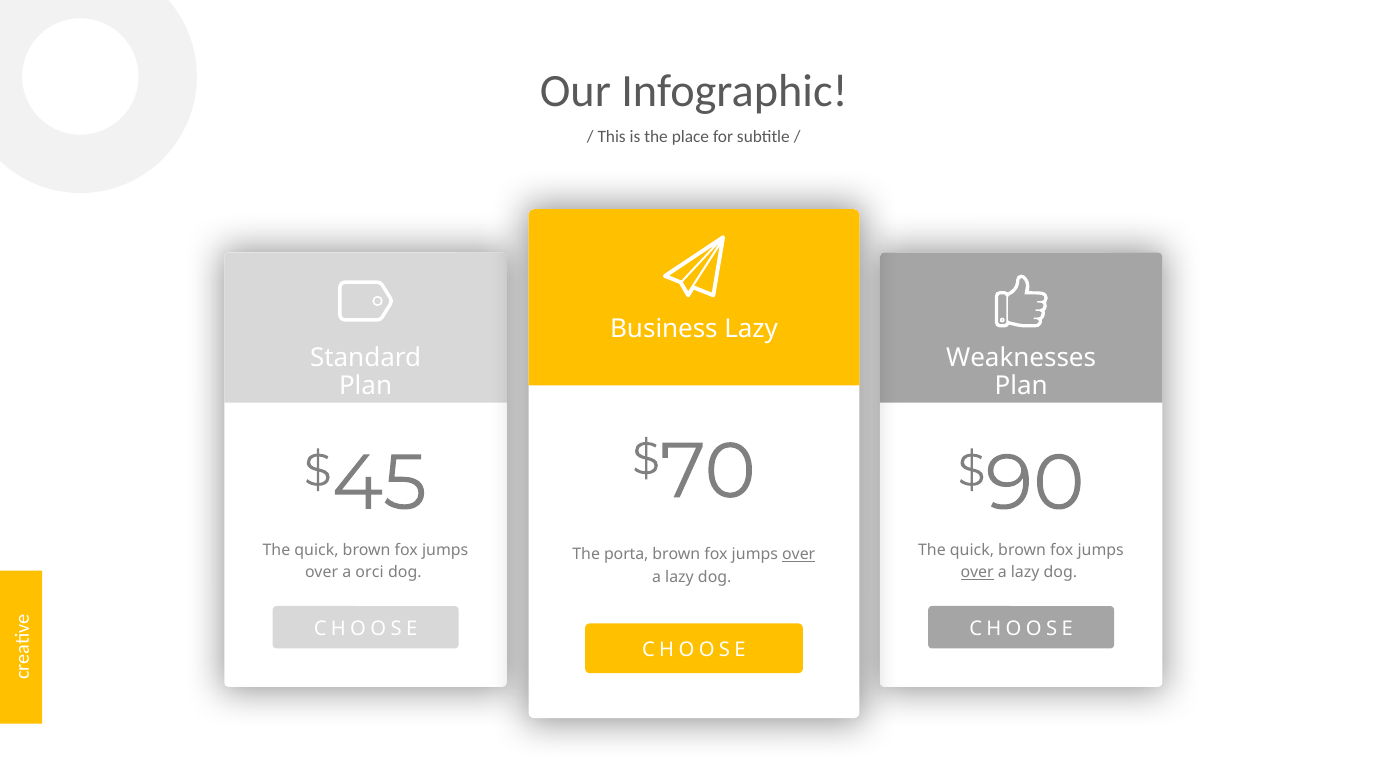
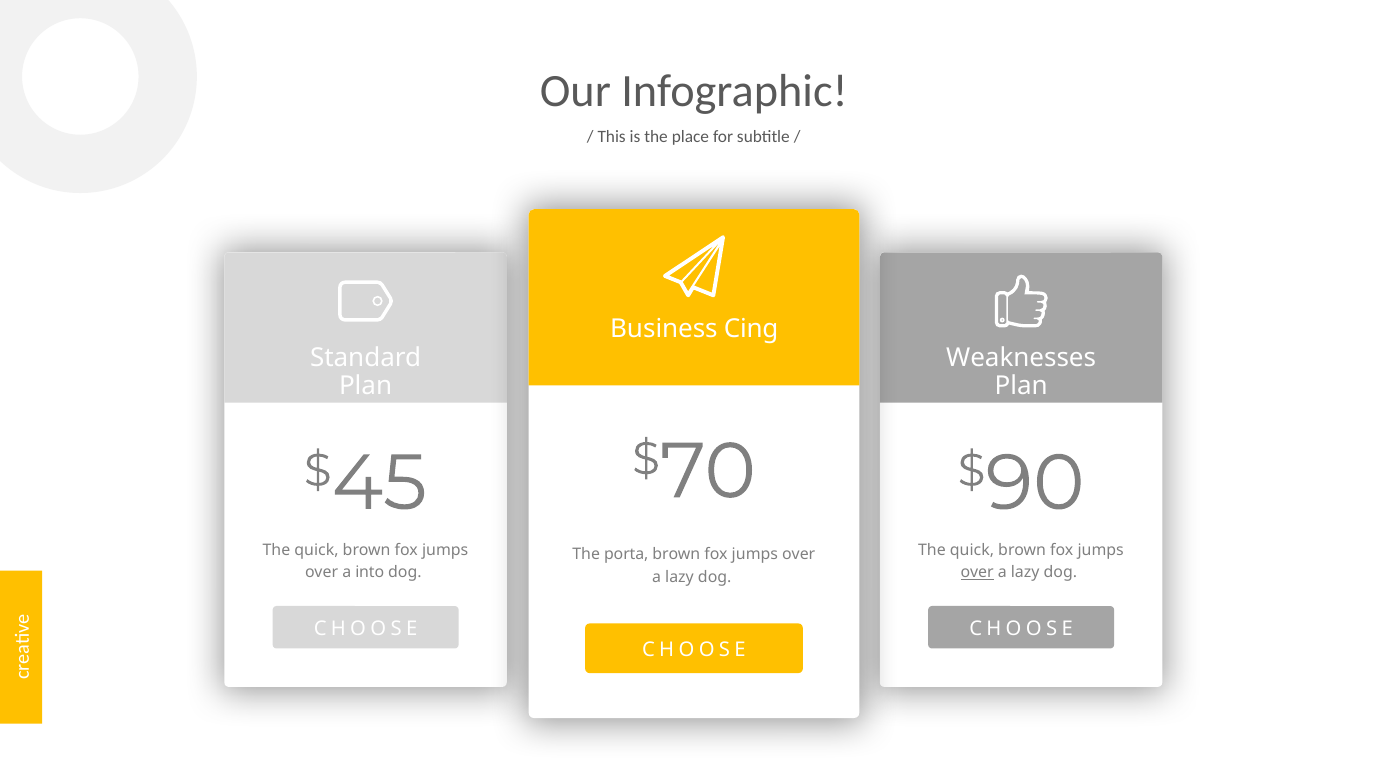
Business Lazy: Lazy -> Cing (751, 329)
over underline: present -> none (799, 554)
orci: orci -> into (370, 573)
